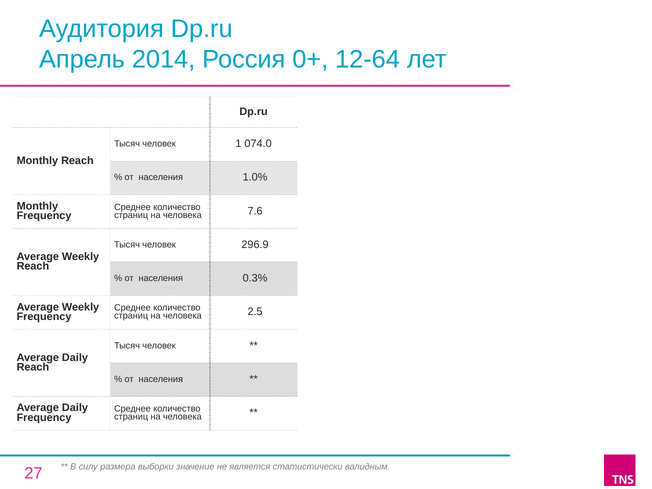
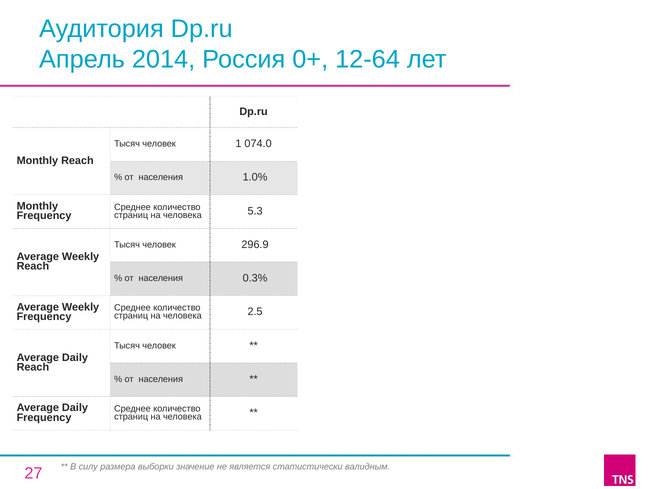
7.6: 7.6 -> 5.3 (255, 211)
